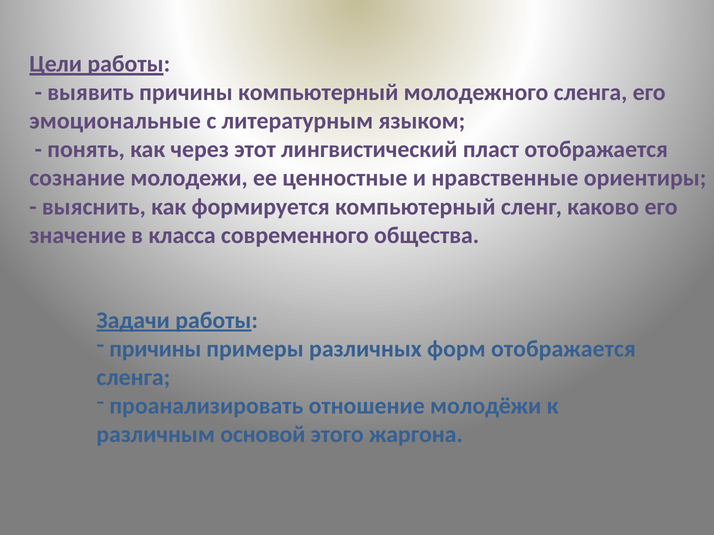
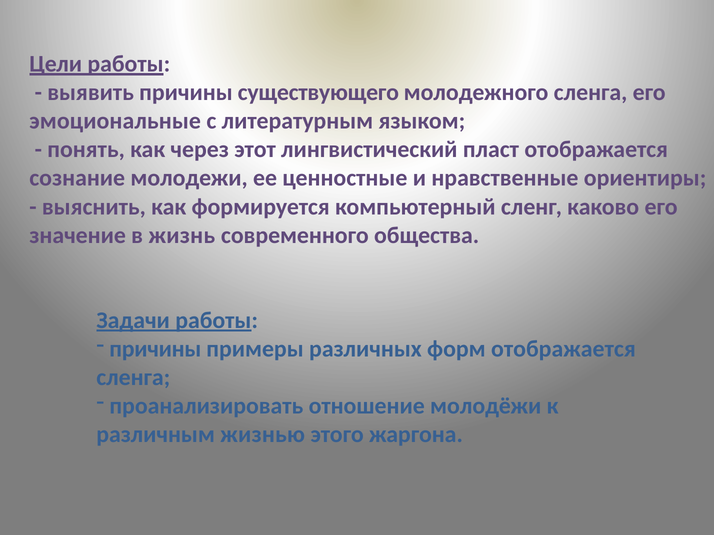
причины компьютерный: компьютерный -> существующего (318, 93)
класса: класса -> жизнь (182, 235)
основой: основой -> жизнью (263, 435)
